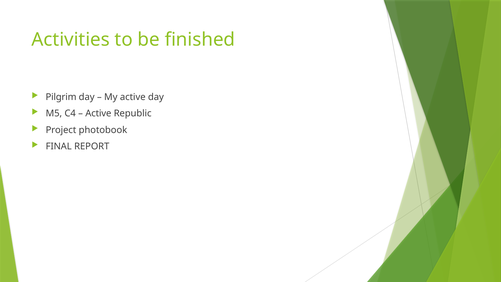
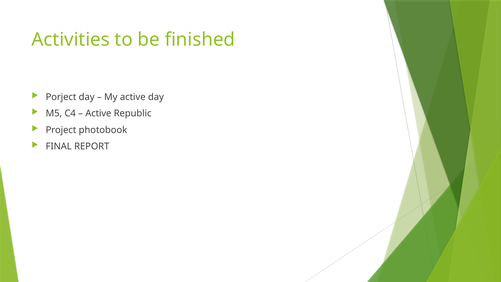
Pilgrim: Pilgrim -> Porject (61, 97)
